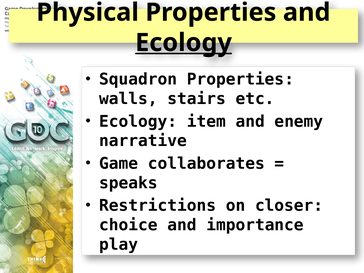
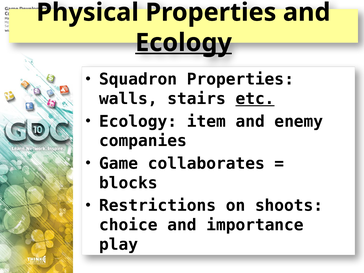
etc underline: none -> present (255, 99)
narrative: narrative -> companies (143, 141)
speaks: speaks -> blocks (128, 183)
closer: closer -> shoots (289, 206)
